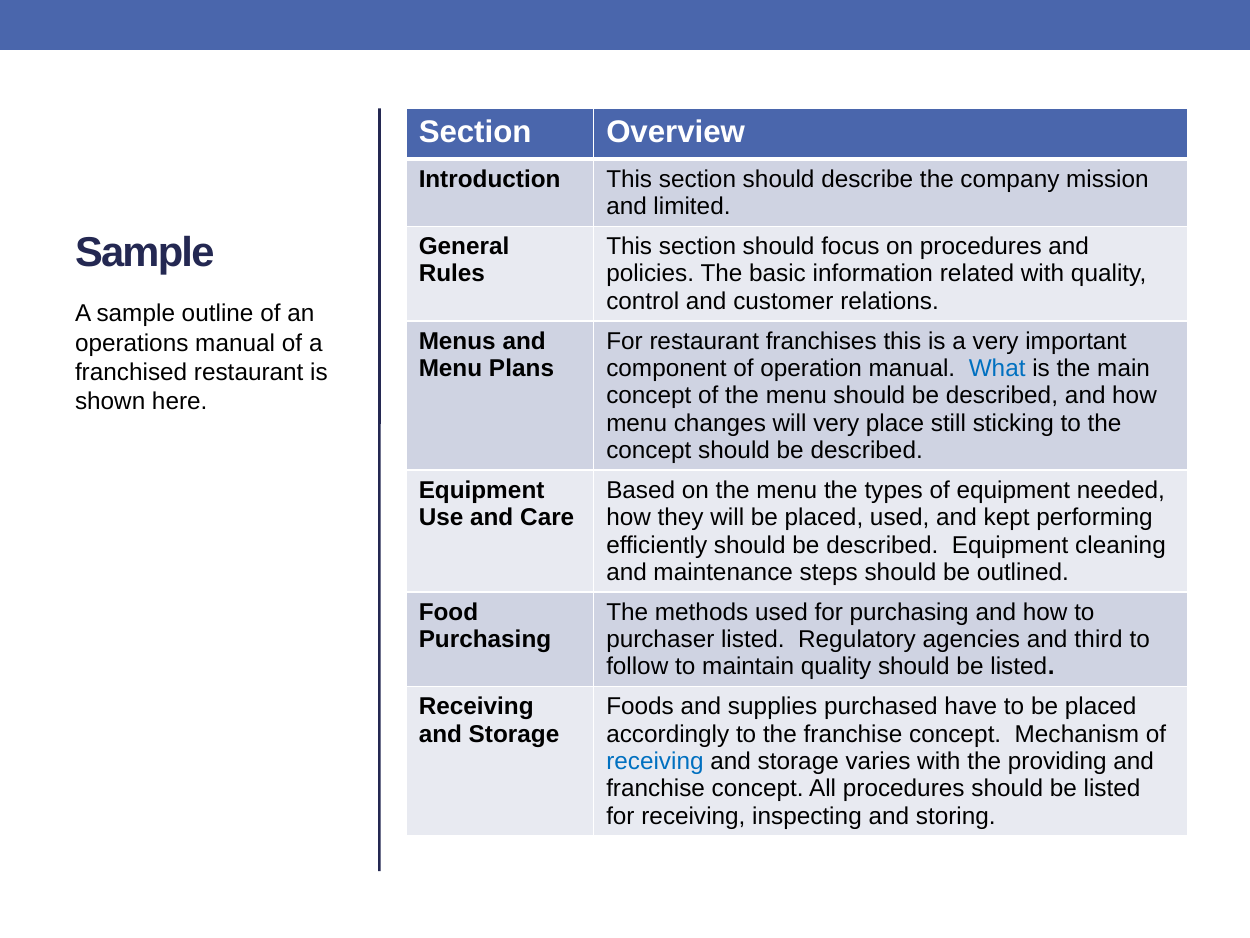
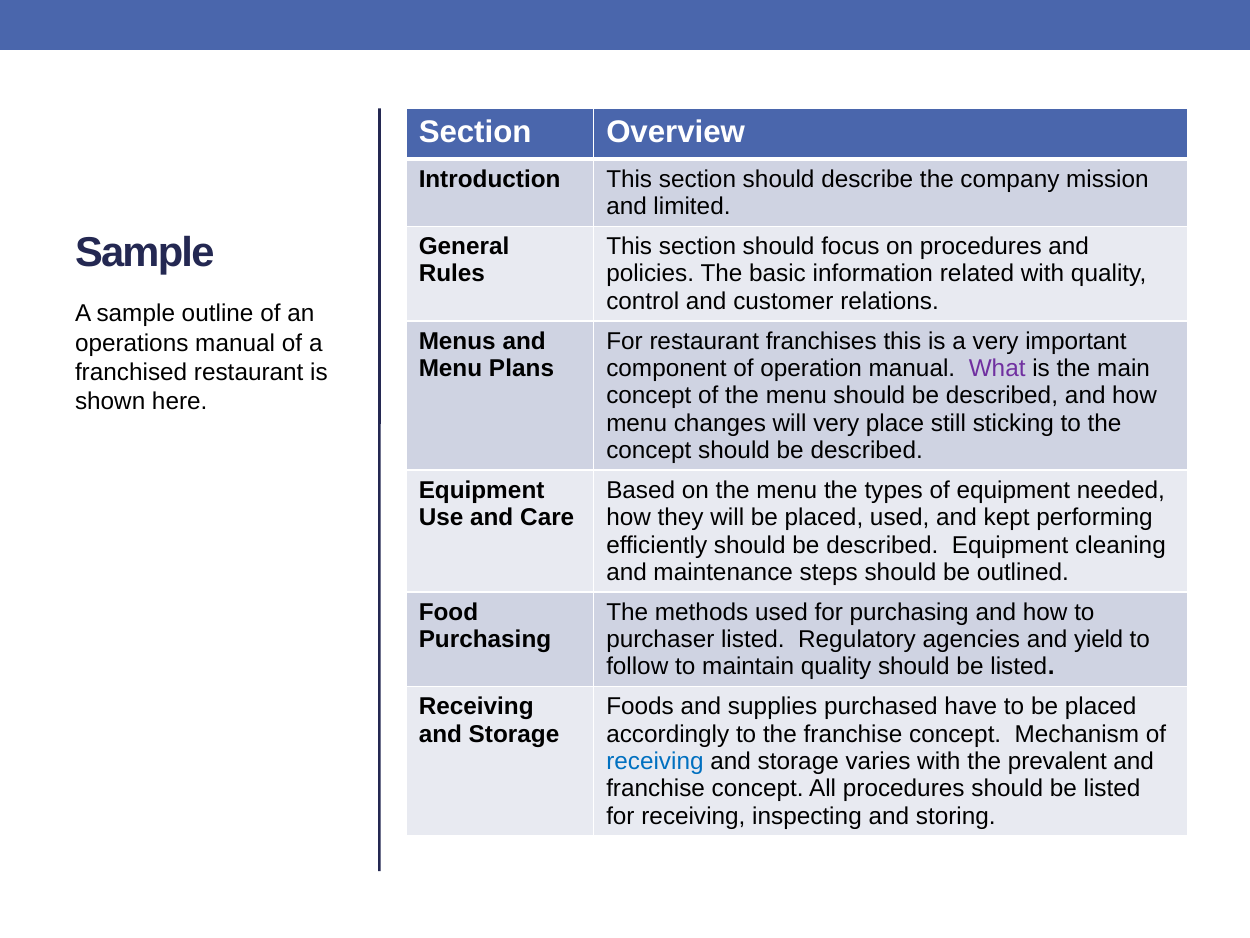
What colour: blue -> purple (997, 368)
third: third -> yield (1099, 639)
providing: providing -> prevalent (1057, 761)
